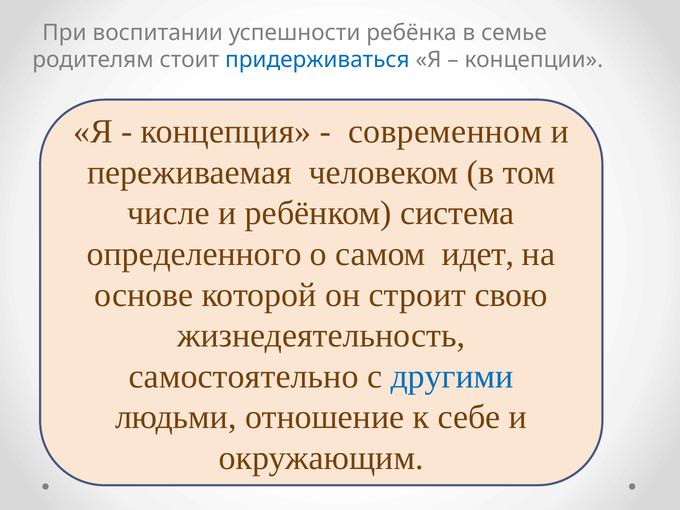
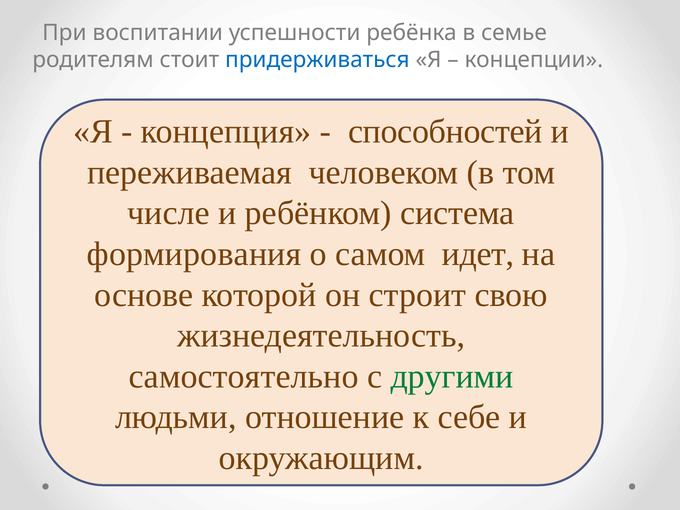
современном: современном -> способностей (445, 132)
определенного: определенного -> формирования (194, 254)
другими colour: blue -> green (452, 376)
